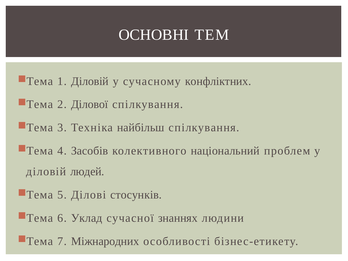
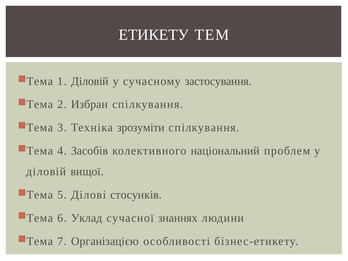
ОСНОВНІ: ОСНОВНІ -> ЕТИКЕТУ (154, 35)
конфліктних: конфліктних -> застосування (218, 81)
Ділової: Ділової -> Избран (89, 104)
найбільш: найбільш -> зрозуміти (141, 128)
людей: людей -> вищої (87, 172)
Міжнародних: Міжнародних -> Організацією (105, 241)
